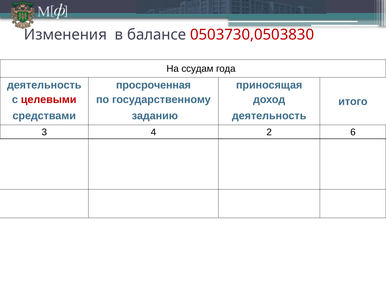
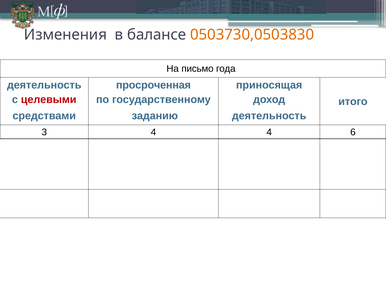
0503730,0503830 colour: red -> orange (252, 35)
ссудам: ссудам -> письмо (197, 69)
4 2: 2 -> 4 (269, 132)
